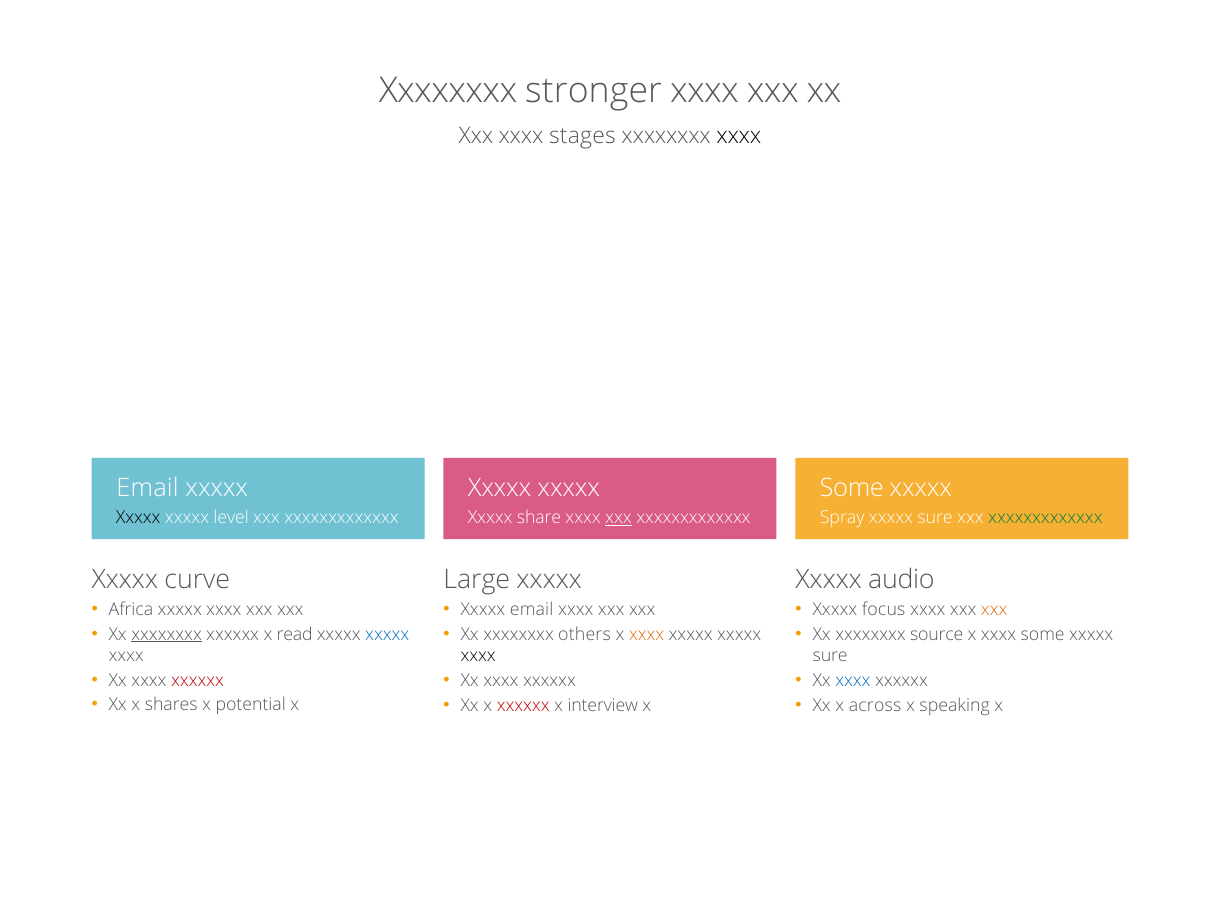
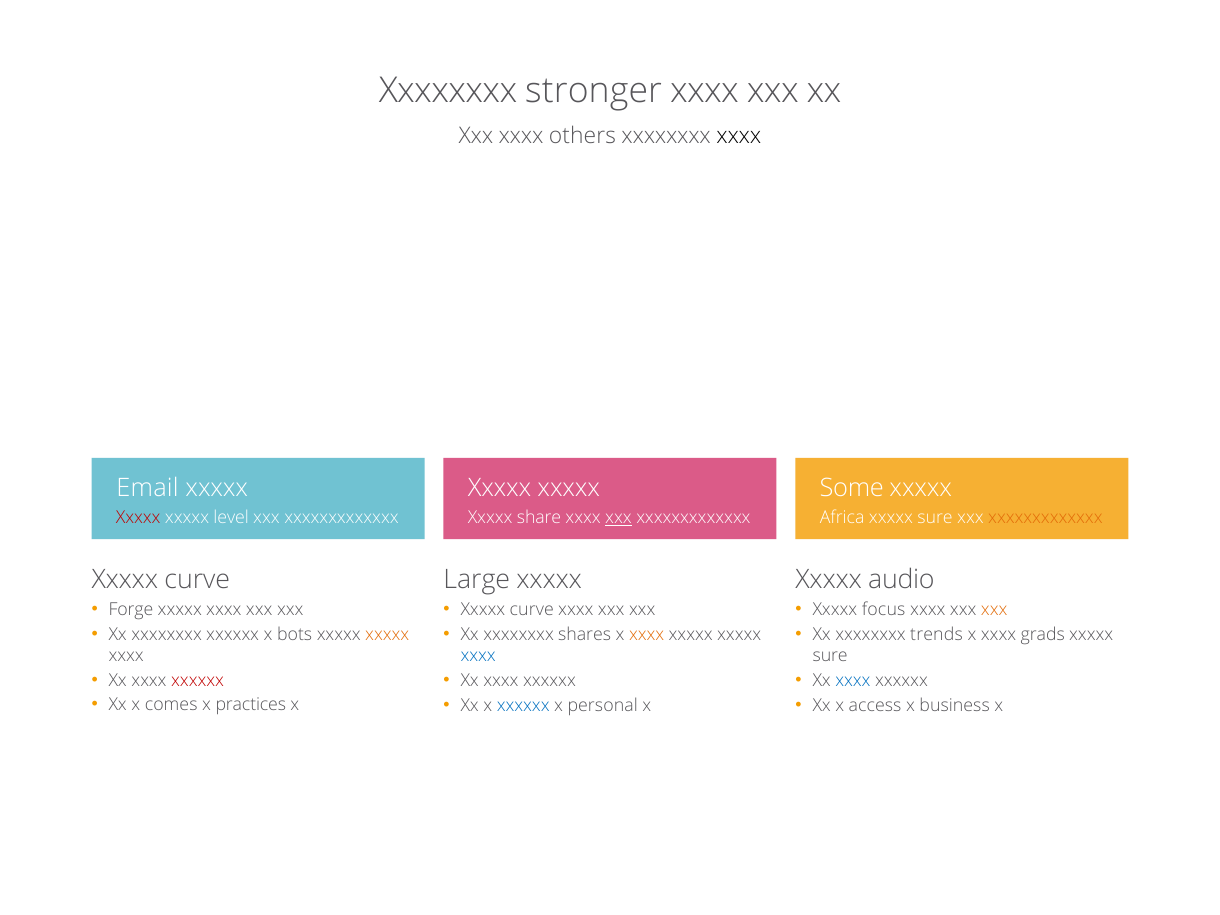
stages: stages -> others (582, 136)
Xxxxx colour: black -> red (138, 517)
Spray: Spray -> Africa (842, 517)
xxxxxxxxxxxxx colour: green -> orange (1045, 517)
Africa: Africa -> Forge (131, 609)
email: email -> curve (532, 610)
xxxxxxxx underline: present -> none (167, 634)
read: read -> bots (295, 634)
xxxxx colour: blue -> orange (387, 634)
others: others -> shares (585, 634)
source: source -> trends (937, 634)
xxxx some: some -> grads (1043, 634)
xxxx colour: black -> blue (478, 656)
shares: shares -> comes (171, 705)
potential: potential -> practices (251, 705)
xxxxxx colour: red -> blue (523, 705)
interview: interview -> personal (603, 705)
across: across -> access (875, 705)
speaking: speaking -> business (955, 705)
